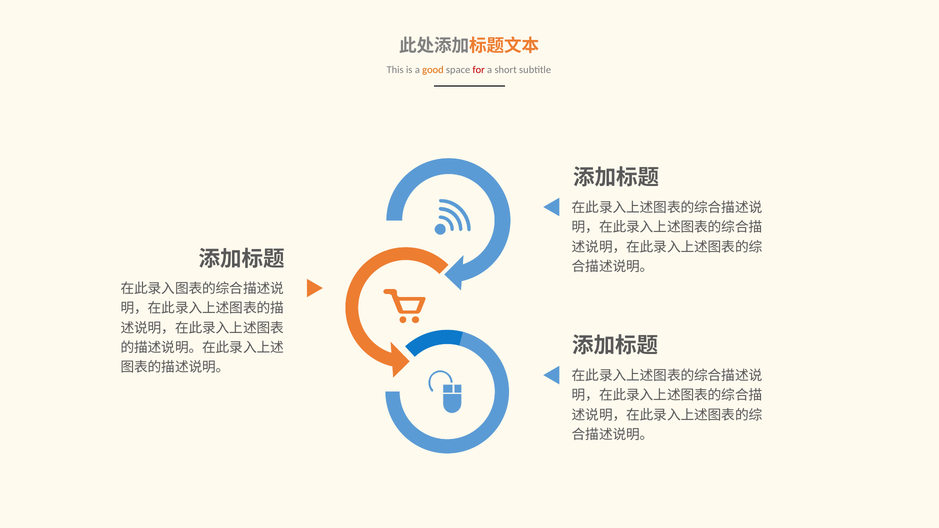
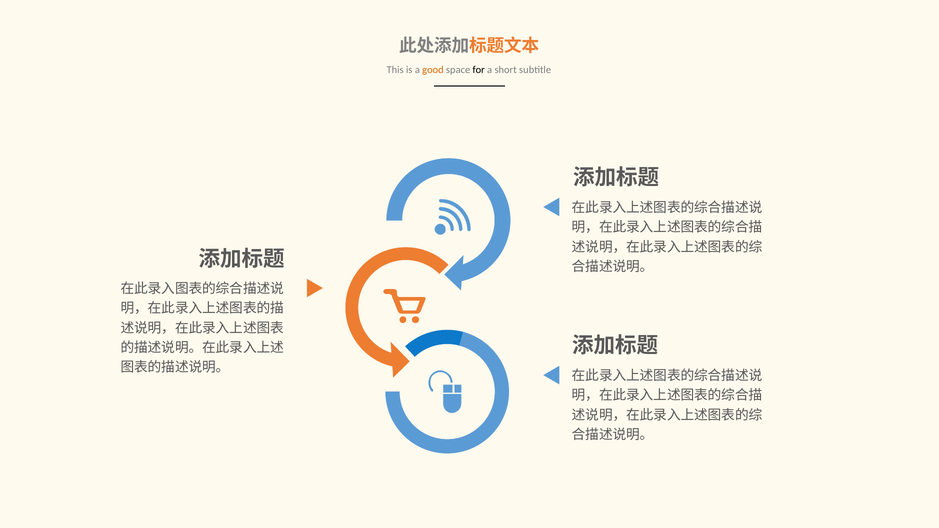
for colour: red -> black (479, 70)
